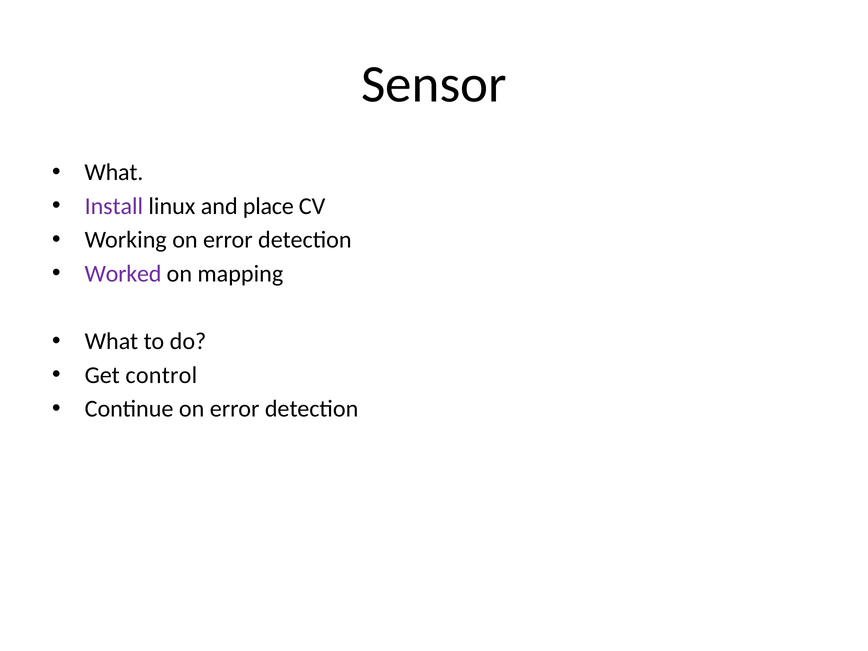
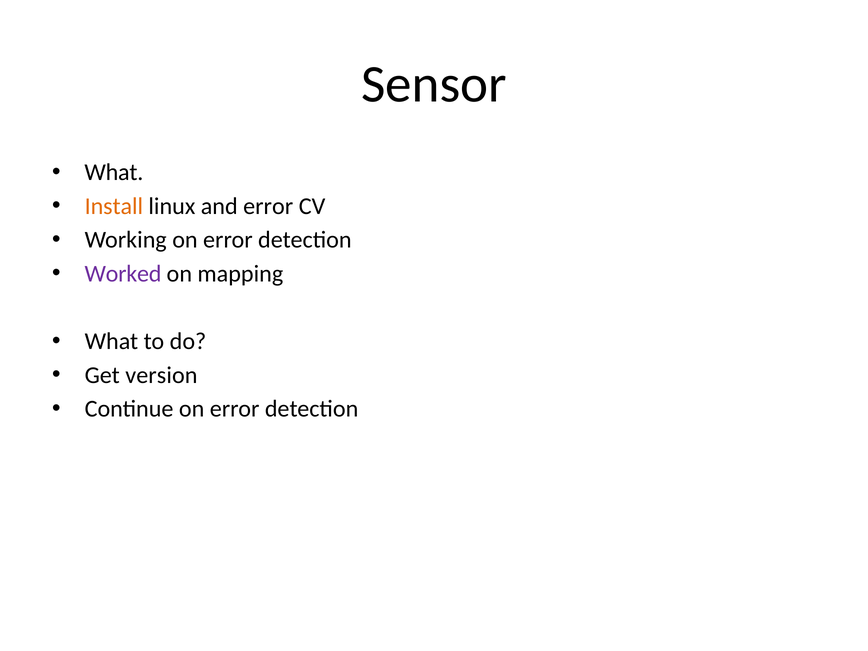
Install colour: purple -> orange (114, 206)
and place: place -> error (268, 206)
control: control -> version (161, 375)
